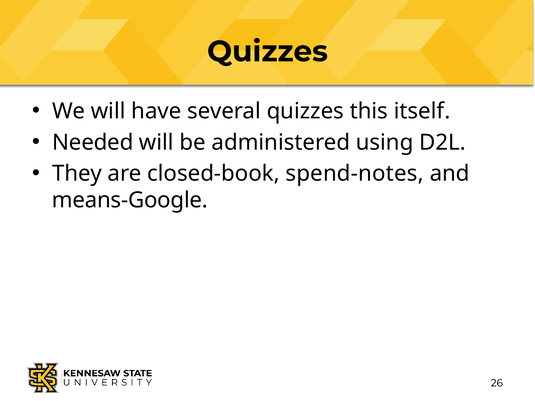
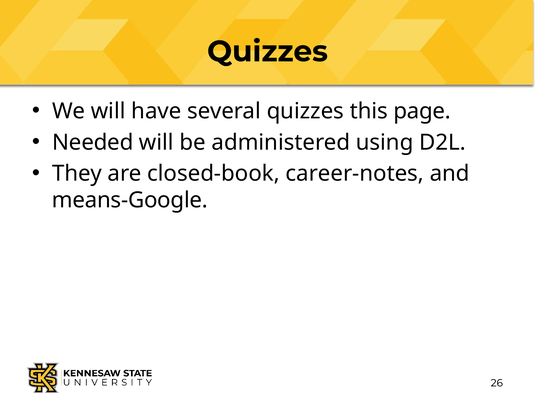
itself: itself -> page (422, 111)
spend-notes: spend-notes -> career-notes (355, 174)
